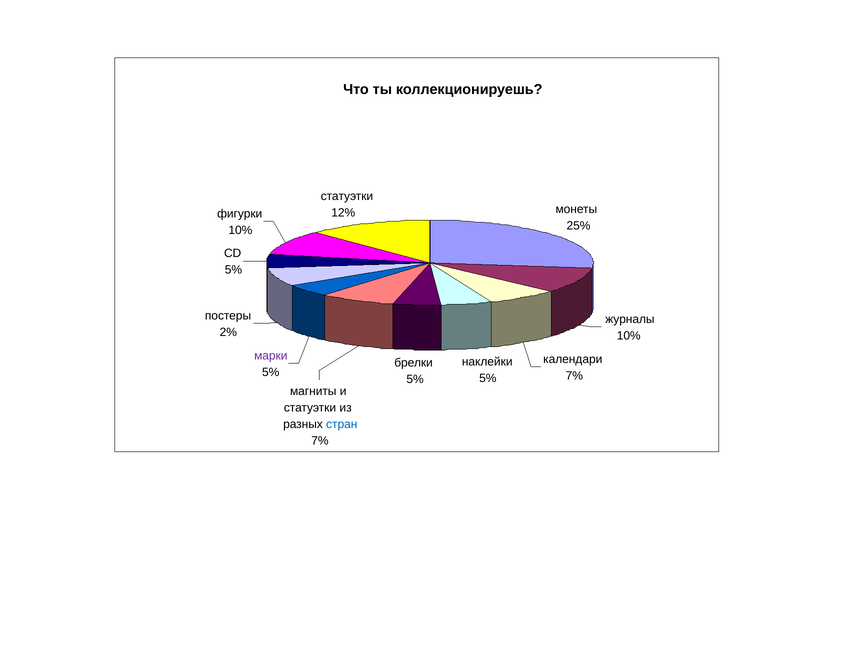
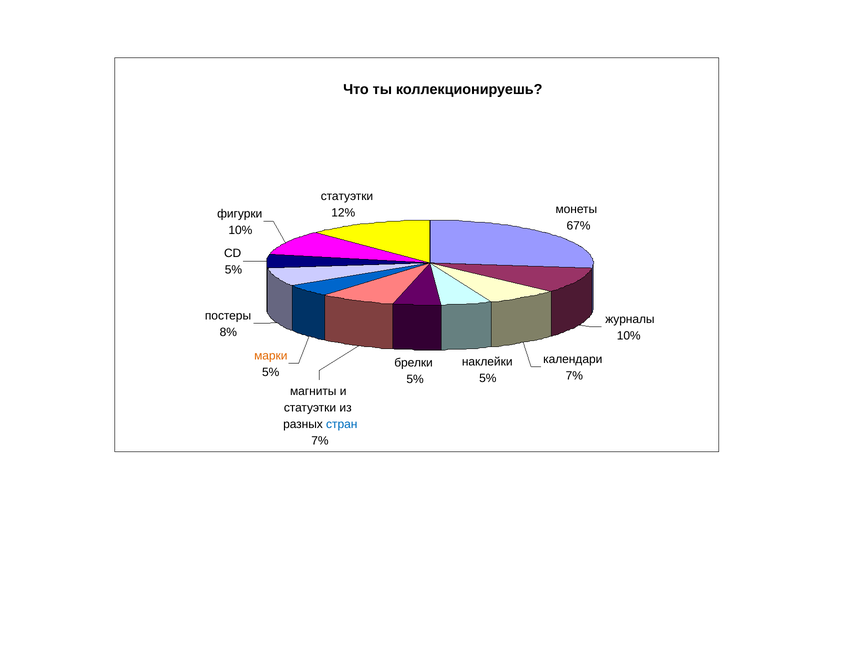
25%: 25% -> 67% (579, 226)
2%: 2% -> 8% (228, 332)
марки colour: purple -> orange (271, 355)
